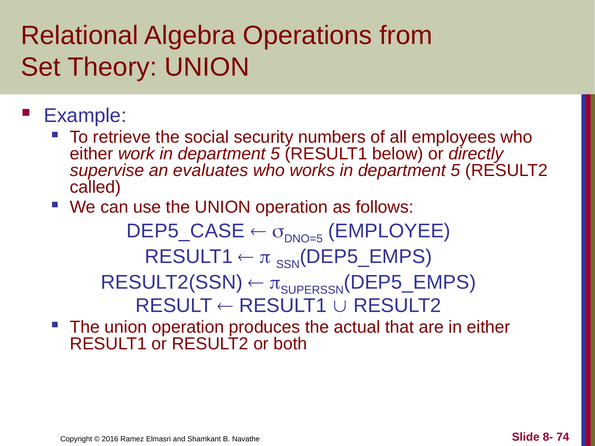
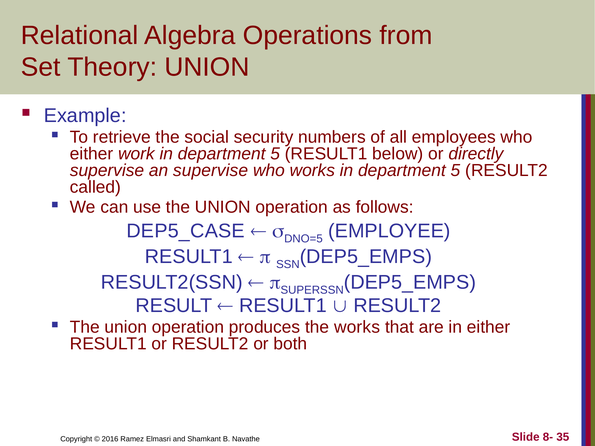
an evaluates: evaluates -> supervise (211, 171)
the actual: actual -> works (357, 327)
74: 74 -> 35 (563, 437)
